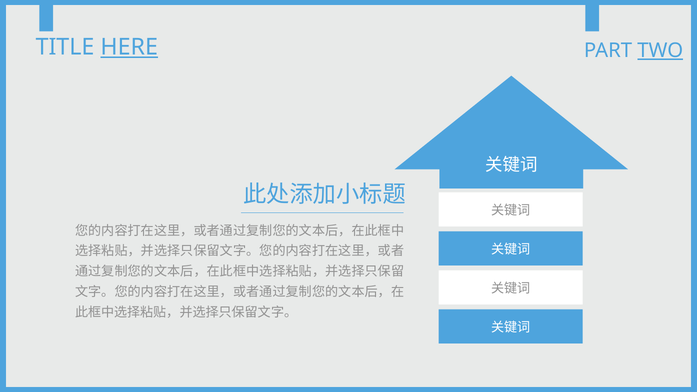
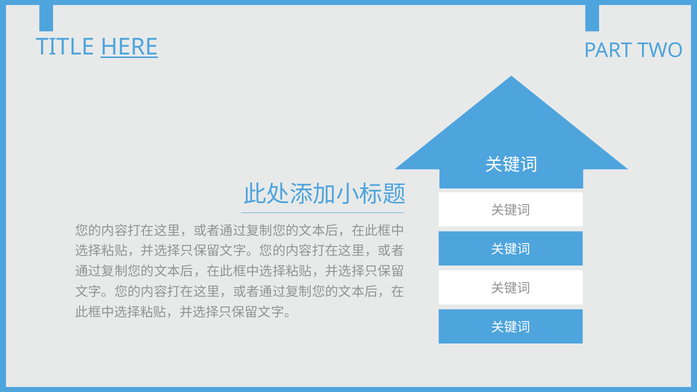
TWO underline: present -> none (660, 50)
